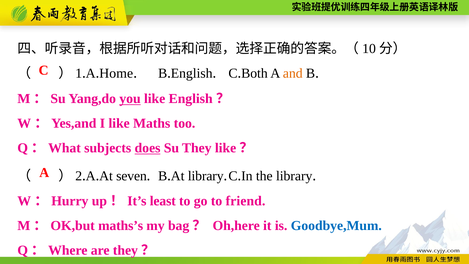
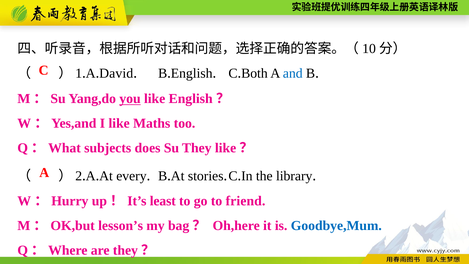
Home: Home -> David (116, 73)
and colour: orange -> blue (293, 73)
does underline: present -> none (148, 148)
seven: seven -> every (131, 176)
library: library -> stories (206, 176)
maths’s: maths’s -> lesson’s (121, 225)
